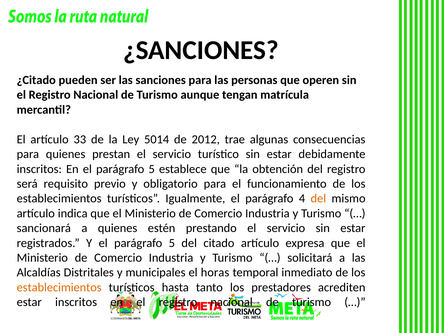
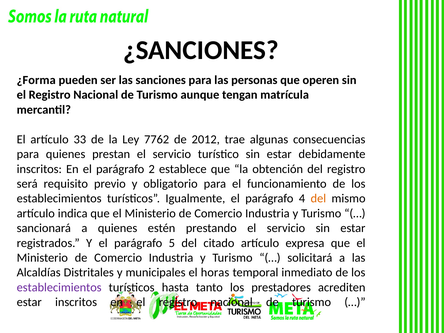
¿Citado: ¿Citado -> ¿Forma (36, 80)
5014: 5014 -> 7762 (157, 139)
En el parágrafo 5: 5 -> 2 (152, 169)
establecimientos colour: orange -> purple (59, 287)
